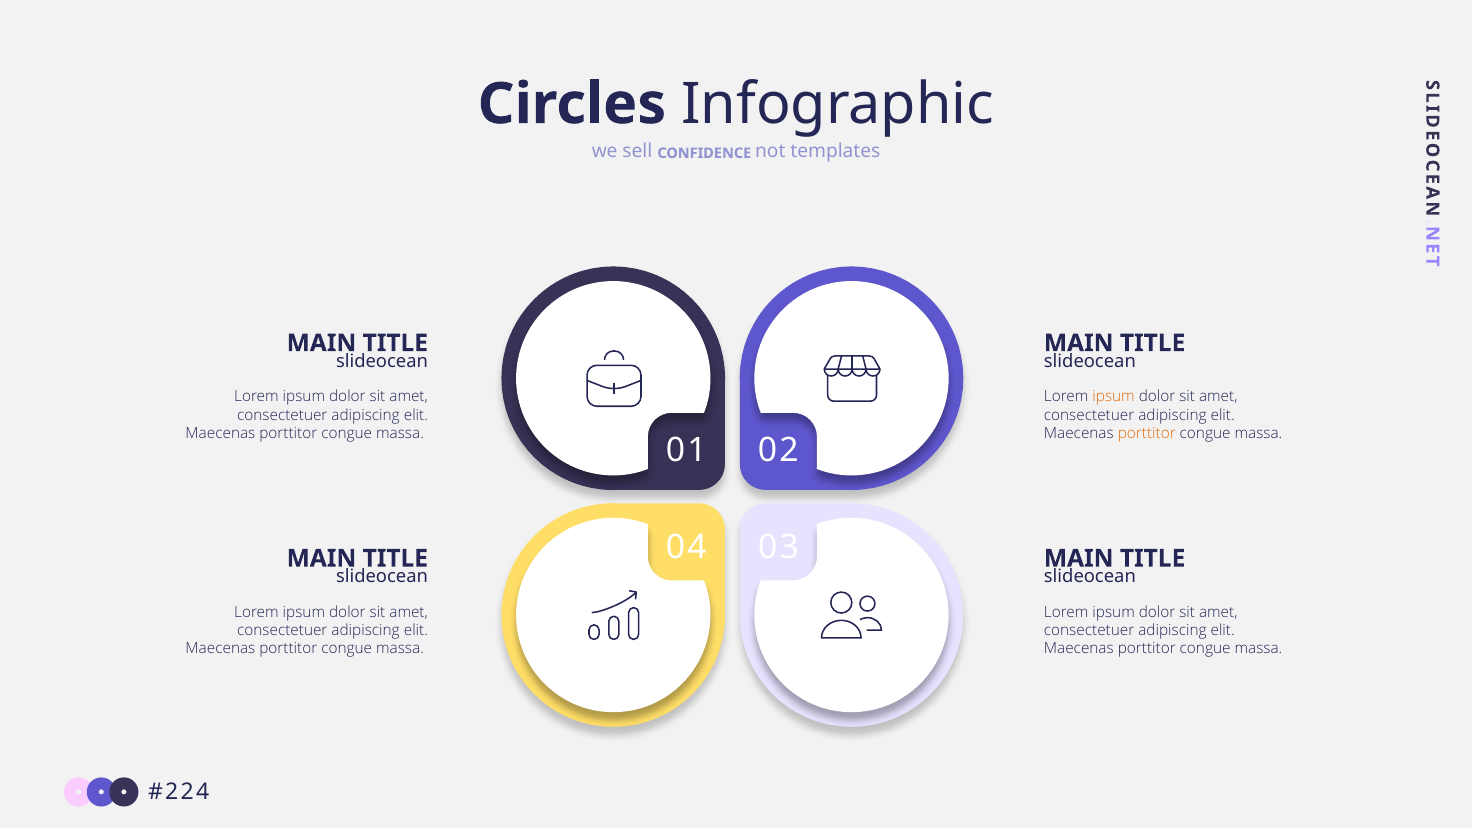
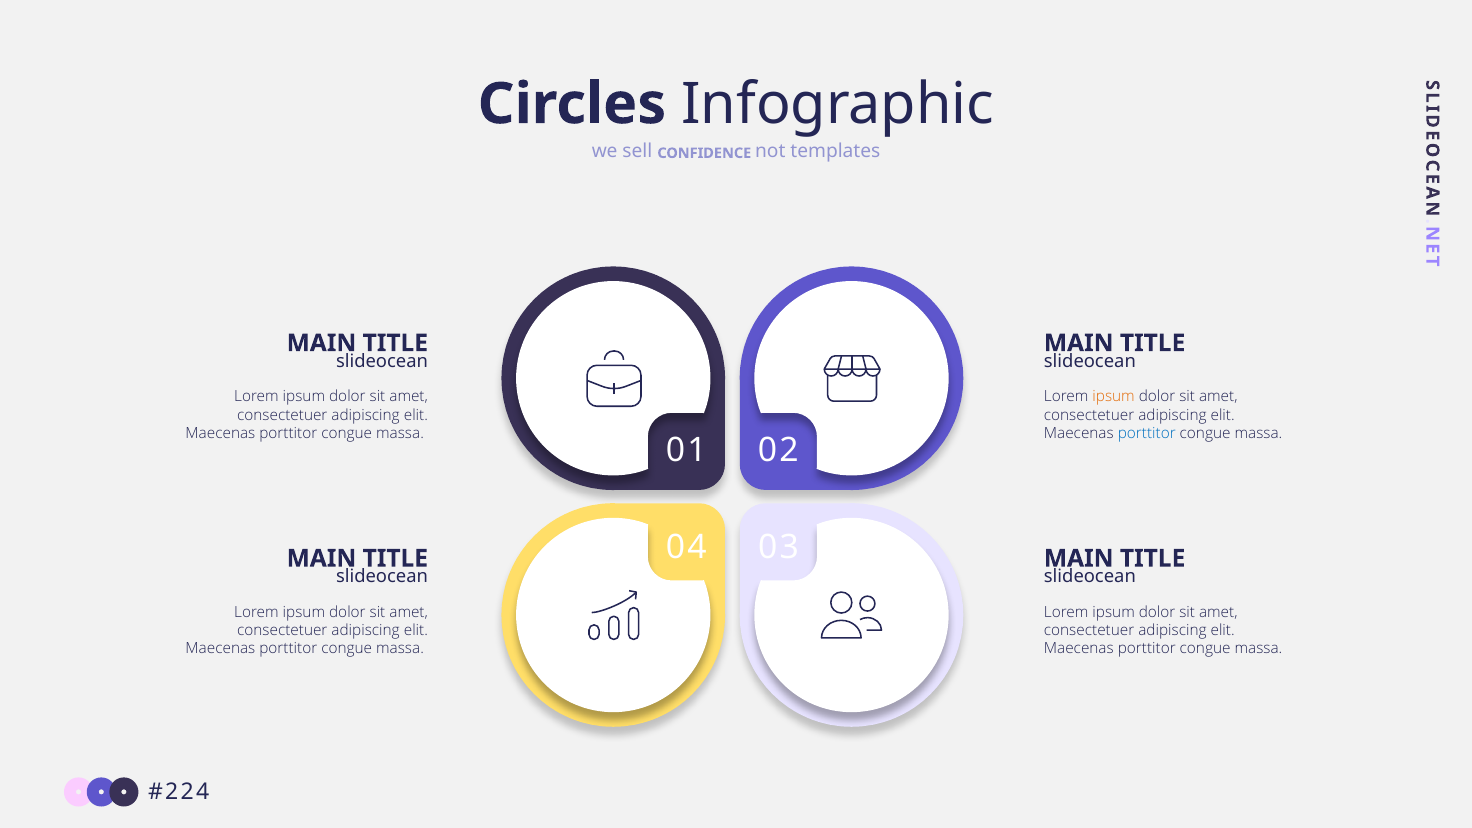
porttitor colour: orange -> blue (1147, 434)
